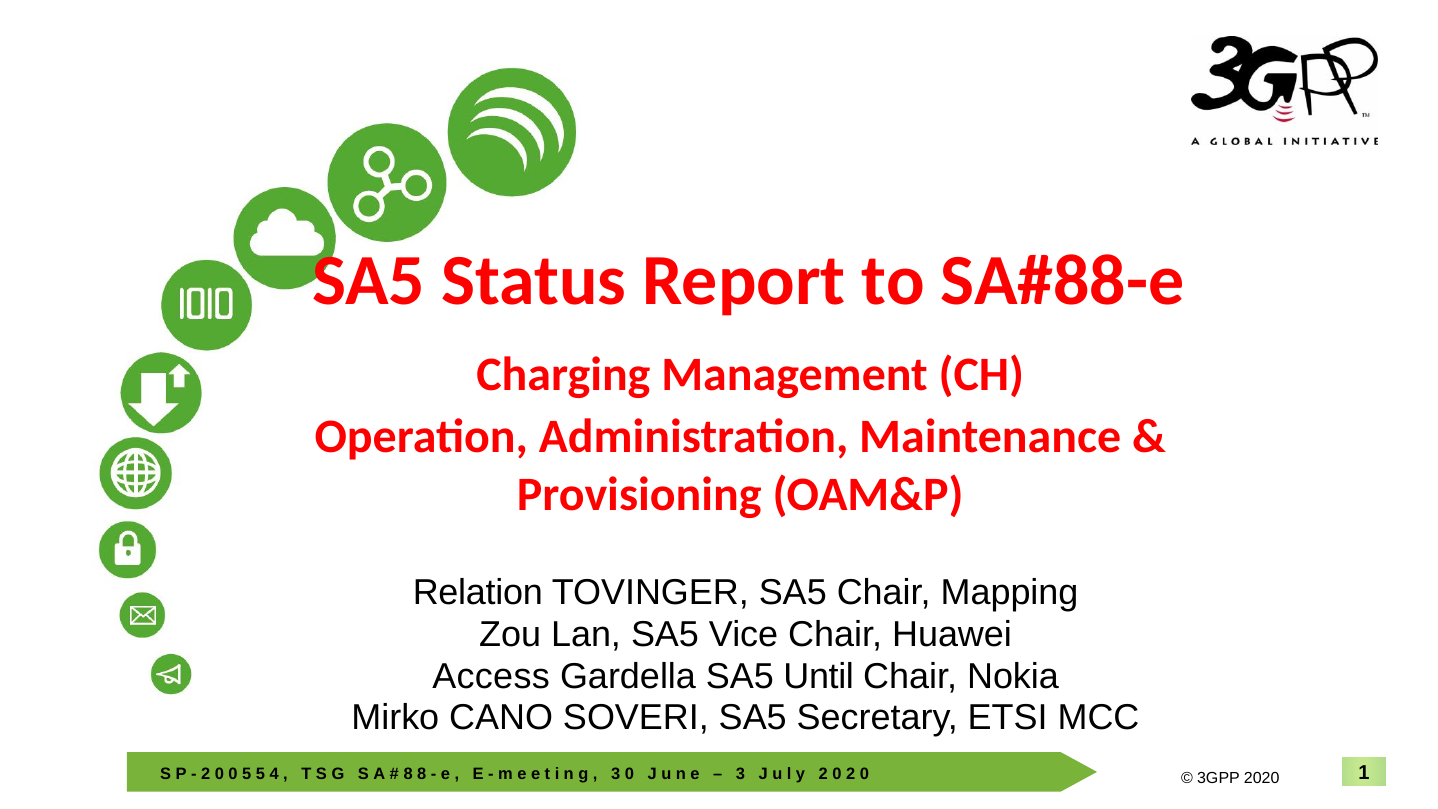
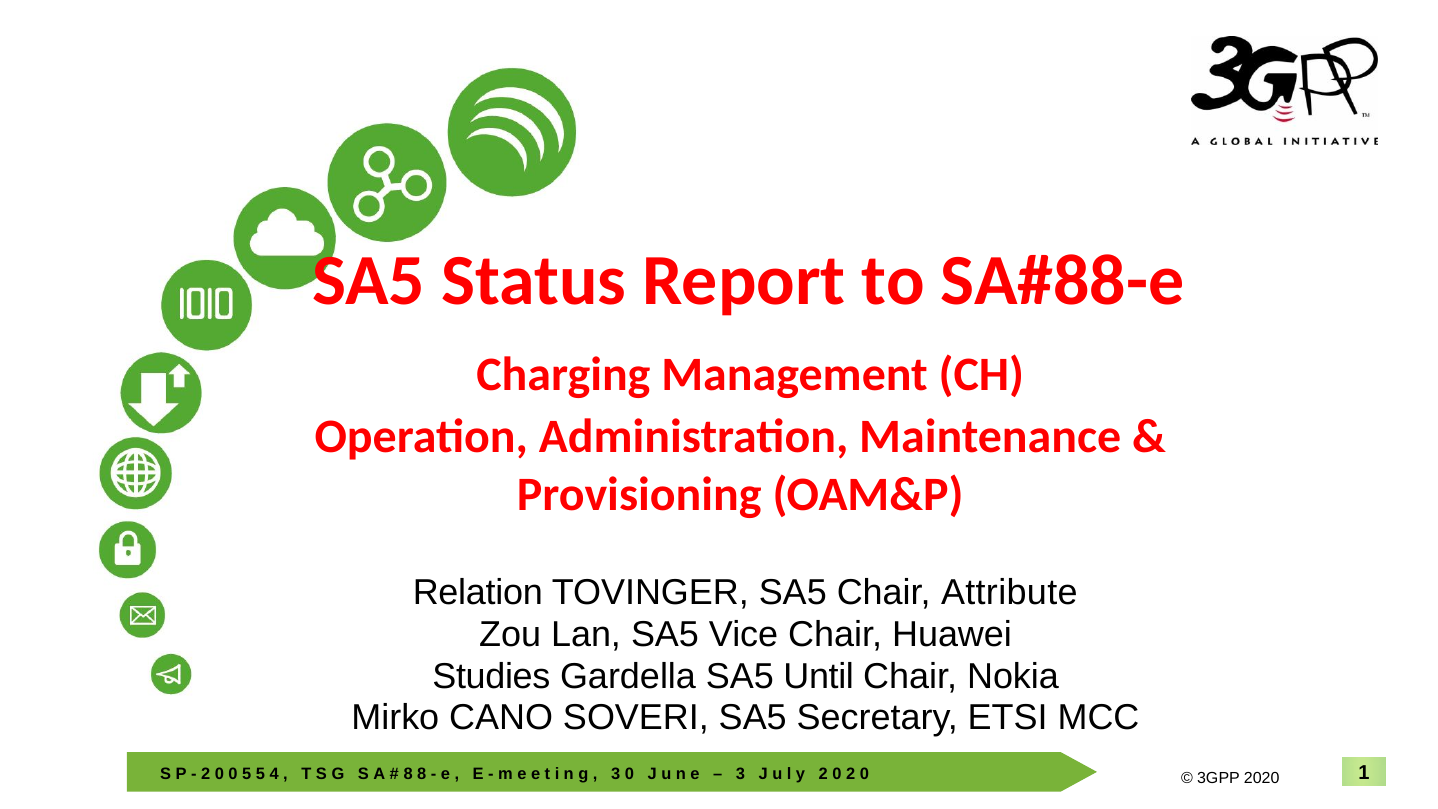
Mapping: Mapping -> Attribute (1009, 593)
Access: Access -> Studies (491, 676)
